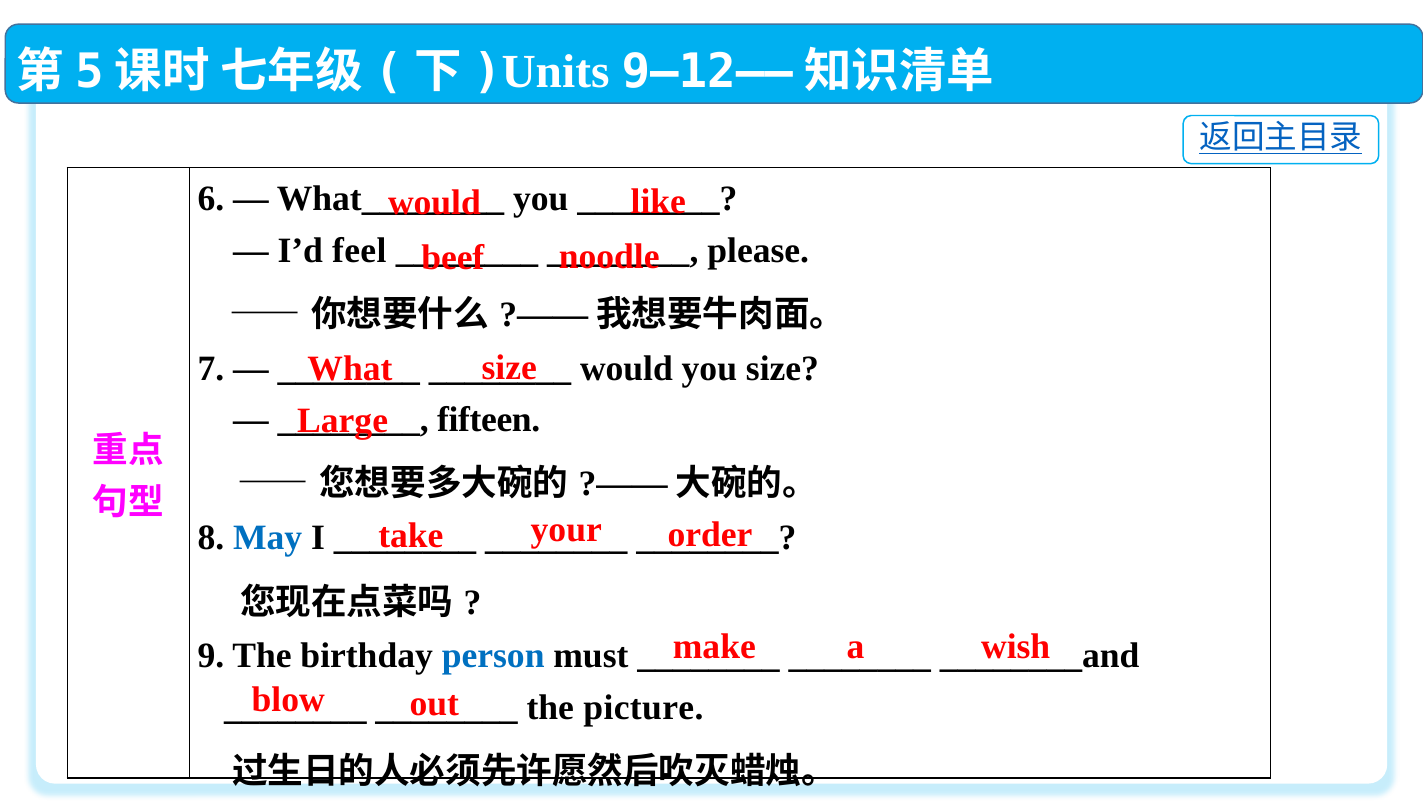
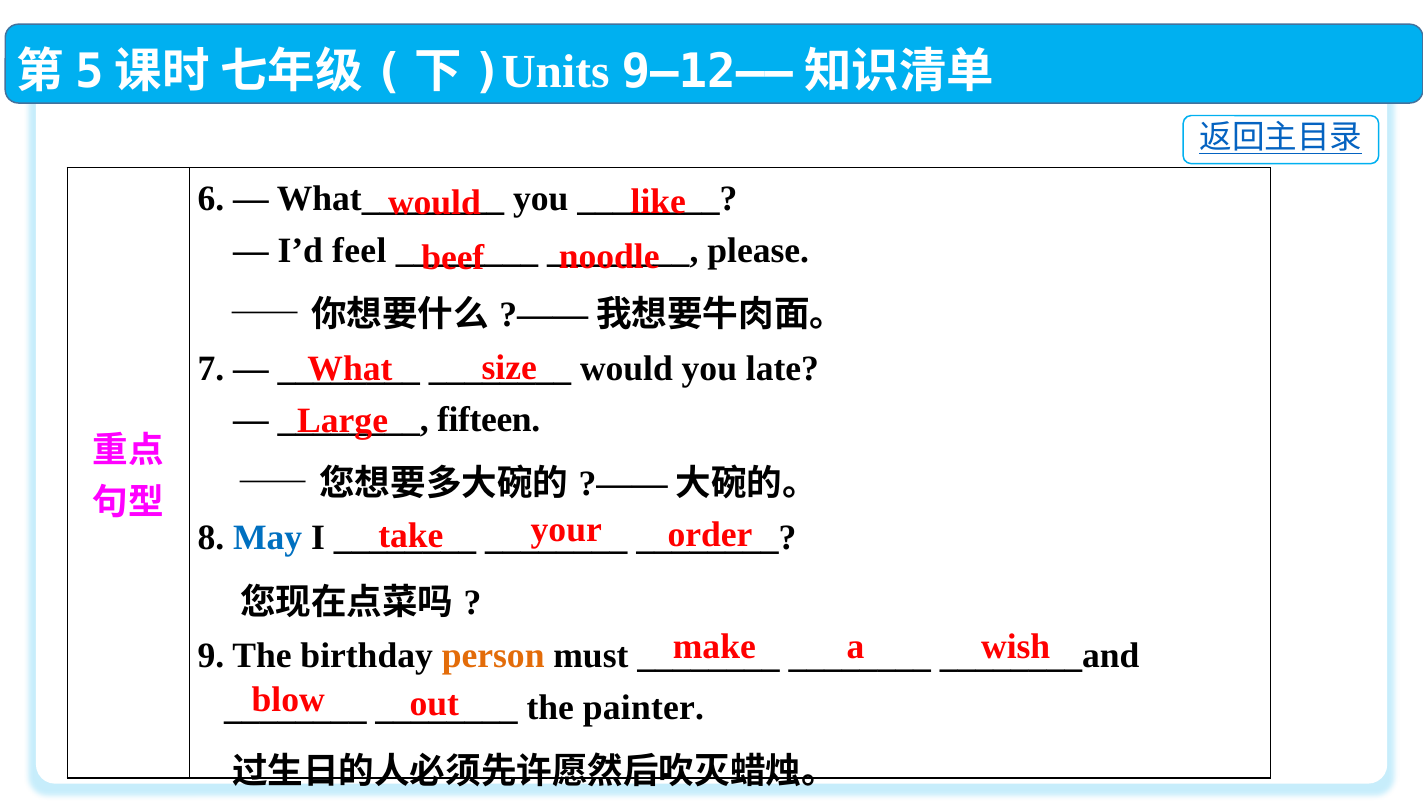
you size: size -> late (782, 368)
person colour: blue -> orange (493, 656)
picture: picture -> painter (643, 707)
